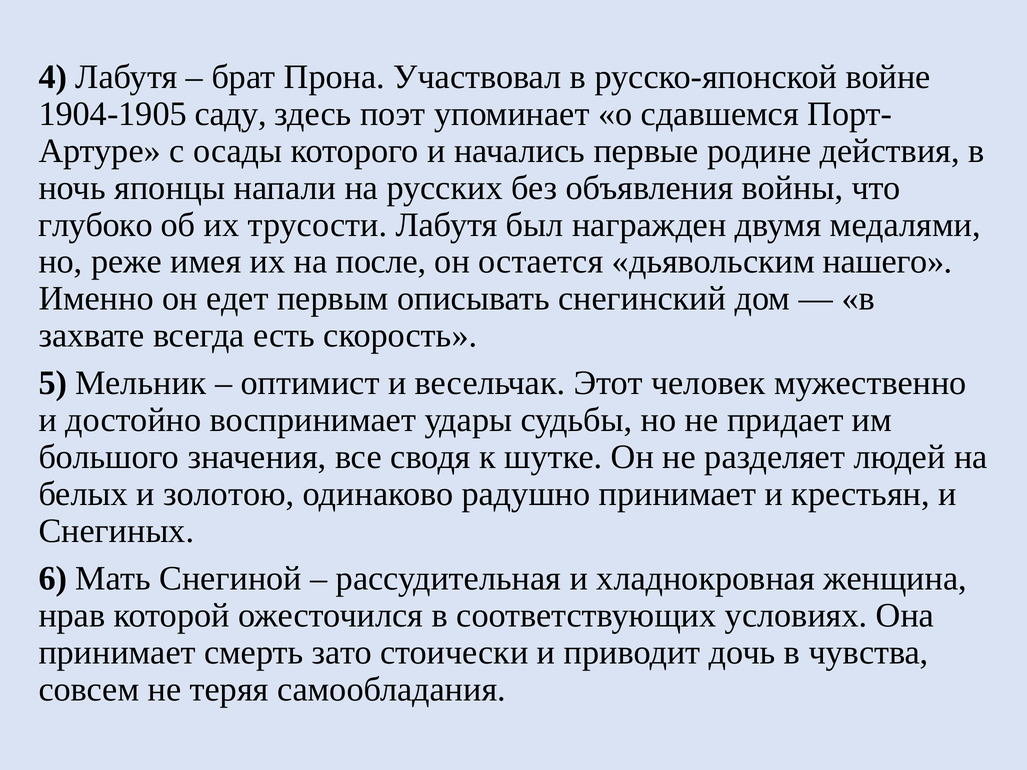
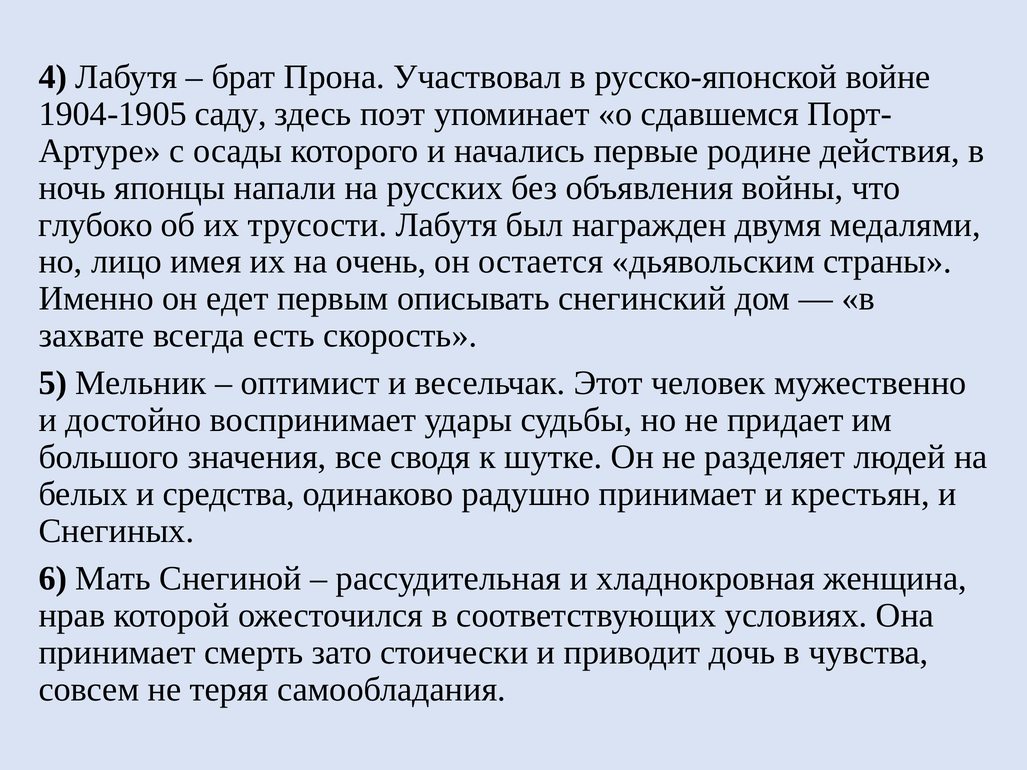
реже: реже -> лицо (127, 262)
после: после -> очень (381, 262)
нашего: нашего -> страны (888, 262)
золотою: золотою -> средства (229, 494)
